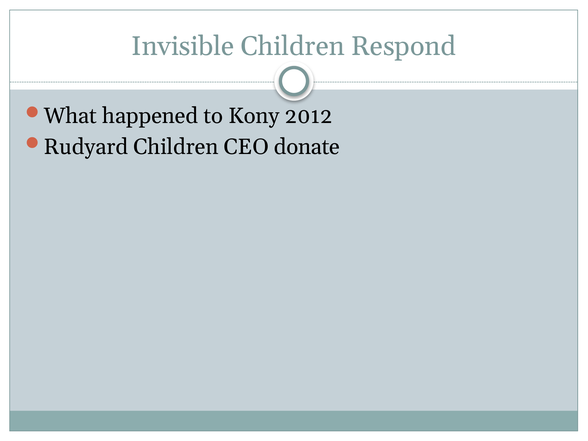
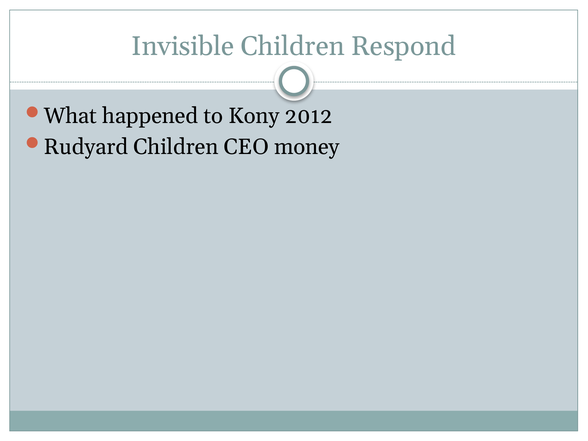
donate: donate -> money (307, 147)
